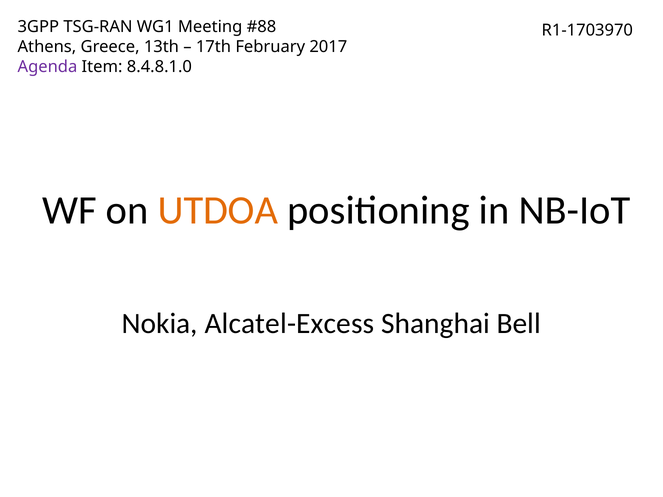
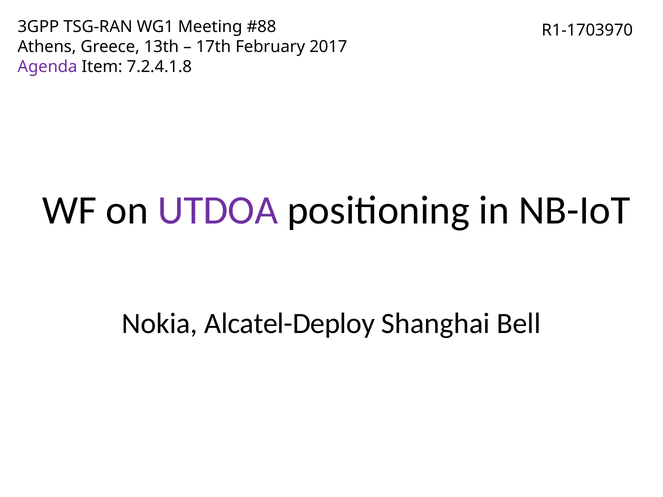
8.4.8.1.0: 8.4.8.1.0 -> 7.2.4.1.8 (159, 67)
UTDOA colour: orange -> purple (218, 211)
Alcatel-Excess: Alcatel-Excess -> Alcatel-Deploy (290, 324)
